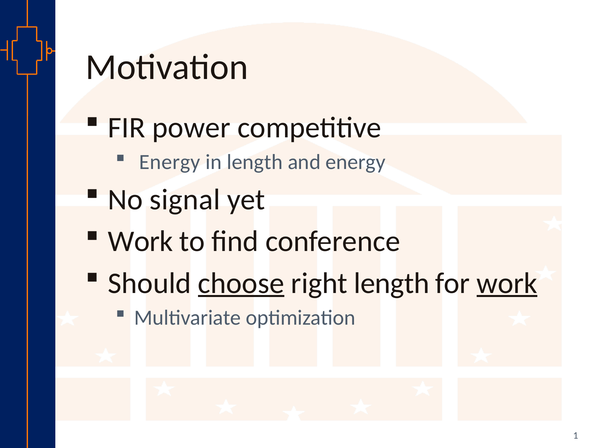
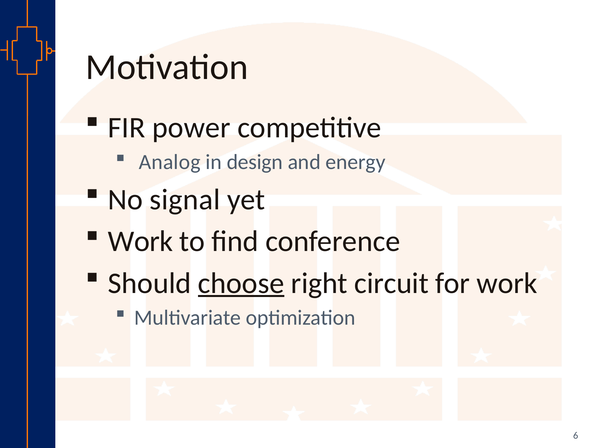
Energy: Energy -> Analog (170, 162)
in length: length -> design (255, 162)
right length: length -> circuit (391, 283)
work underline: present -> none (507, 283)
1: 1 -> 6 (576, 435)
